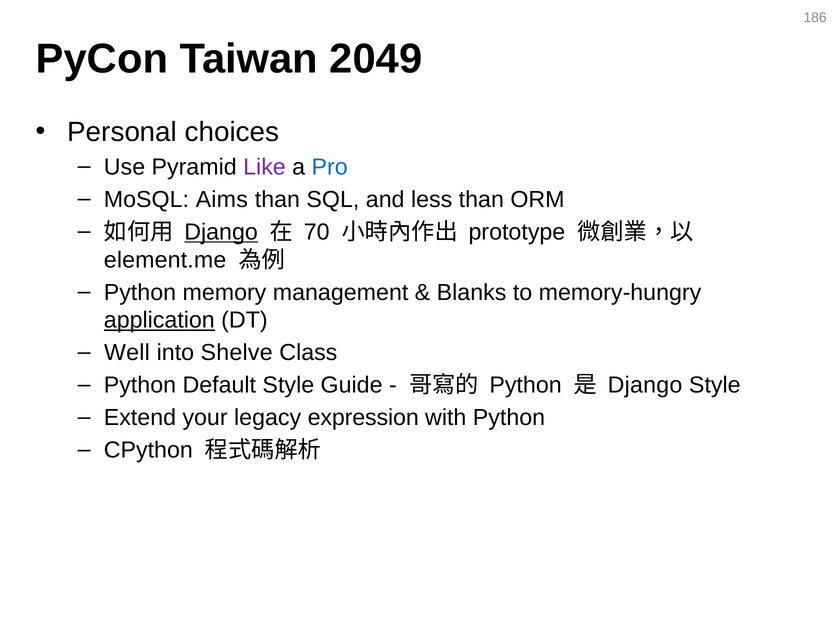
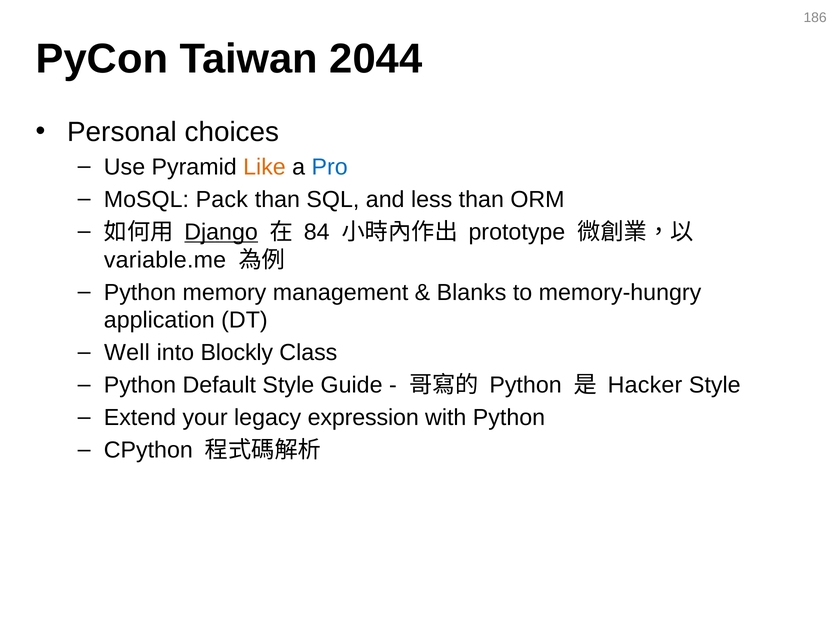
2049: 2049 -> 2044 (376, 59)
Like colour: purple -> orange (264, 167)
Aims: Aims -> Pack (222, 200)
70: 70 -> 84 (317, 232)
element.me: element.me -> variable.me (165, 260)
application underline: present -> none (159, 320)
Shelve: Shelve -> Blockly (237, 353)
Django: Django -> Hacker (645, 385)
